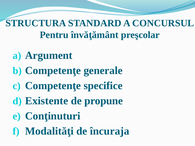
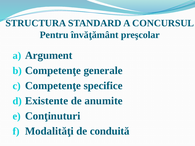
propune: propune -> anumite (104, 101)
încuraja: încuraja -> conduită (110, 131)
